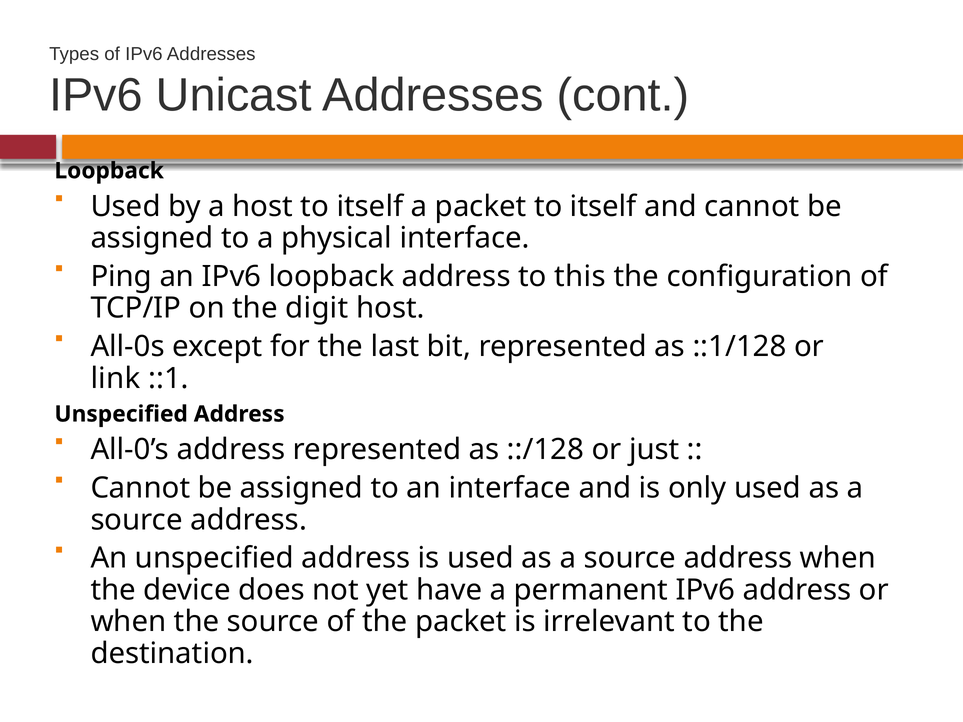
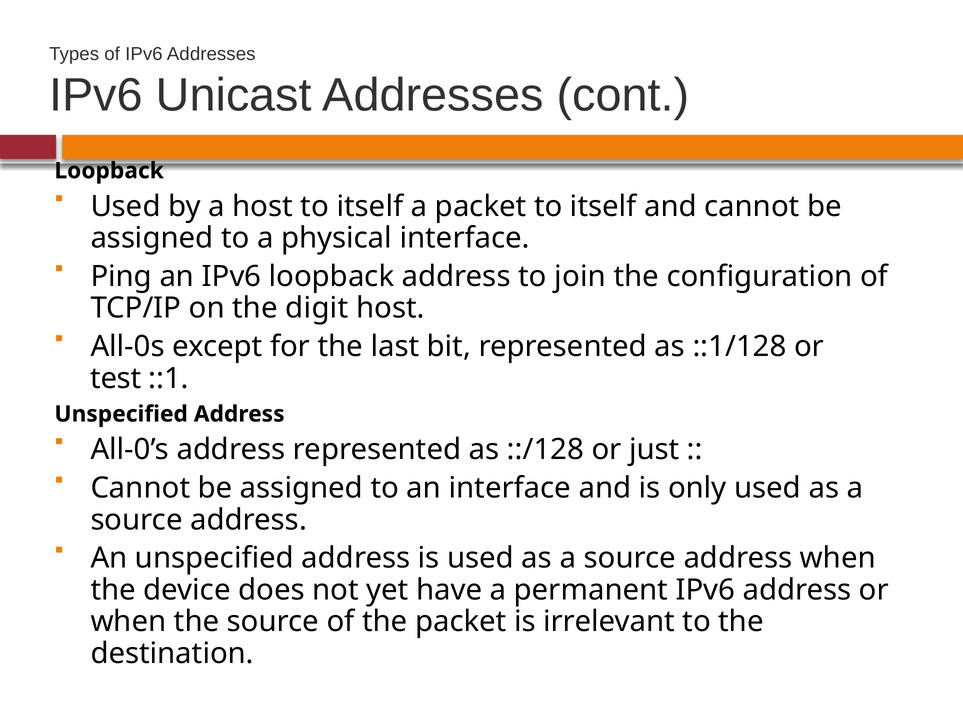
this: this -> join (580, 277)
link: link -> test (116, 379)
